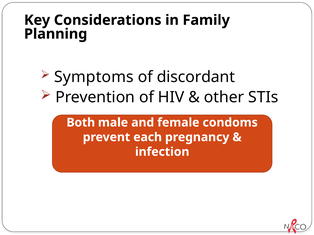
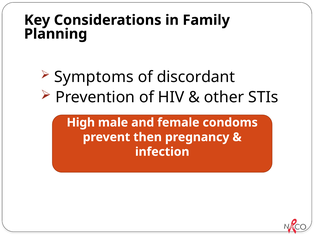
Both: Both -> High (81, 123)
each: each -> then (148, 137)
